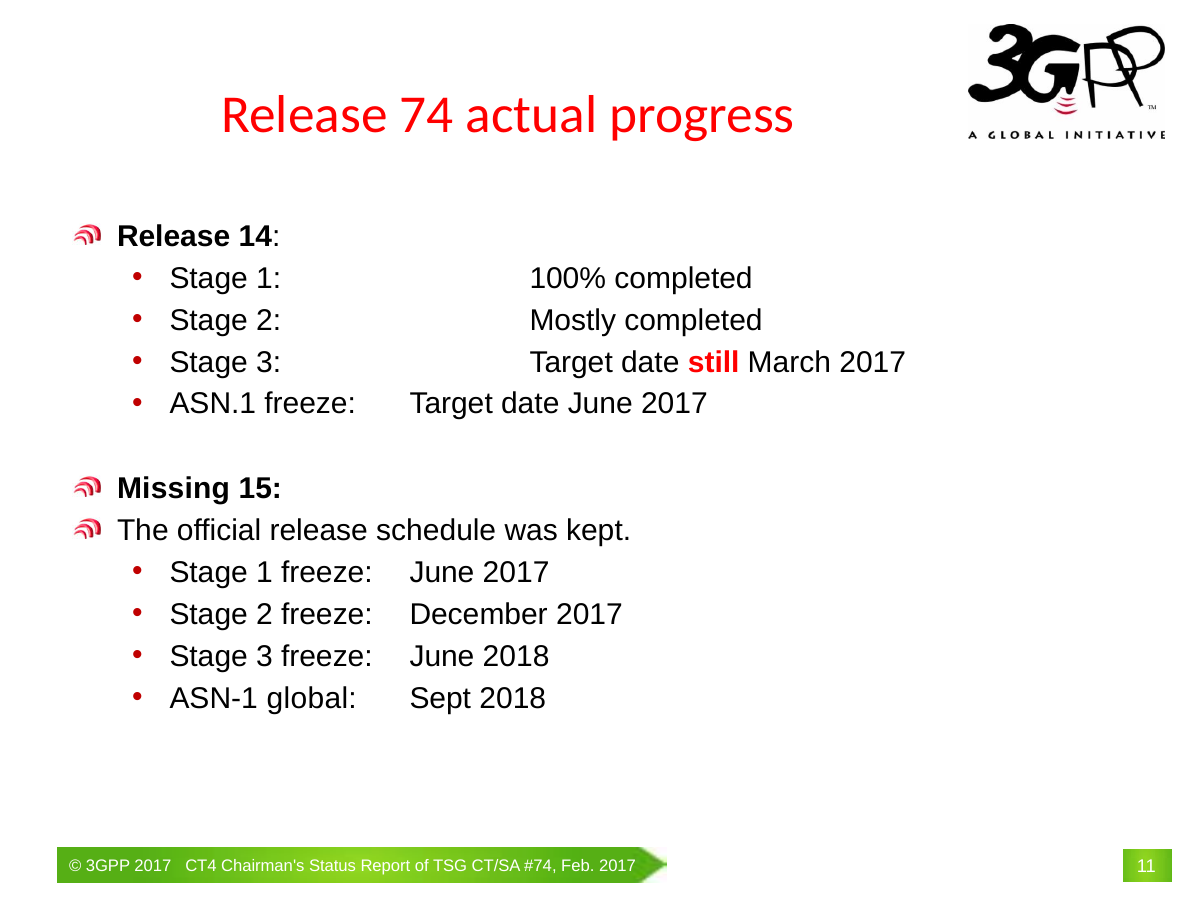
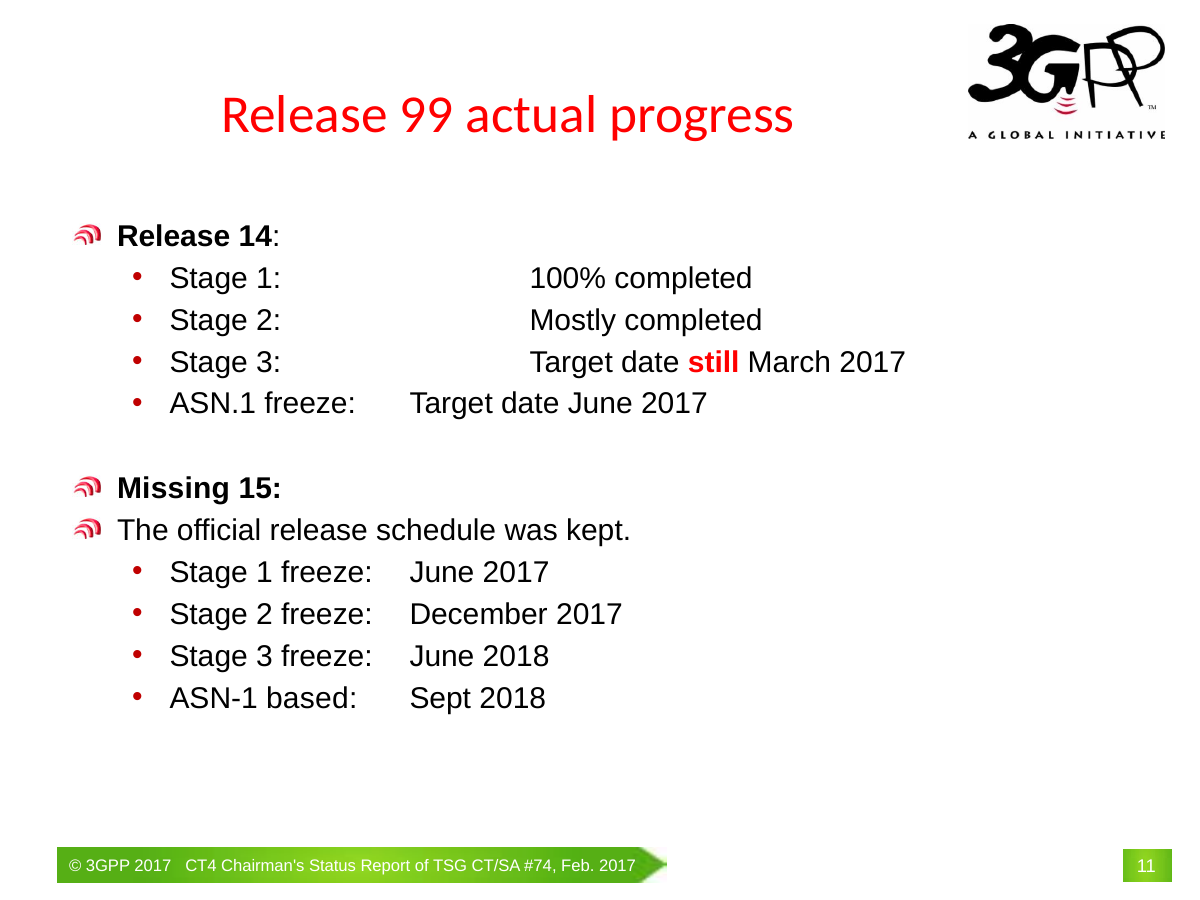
74: 74 -> 99 (427, 115)
global: global -> based (312, 698)
